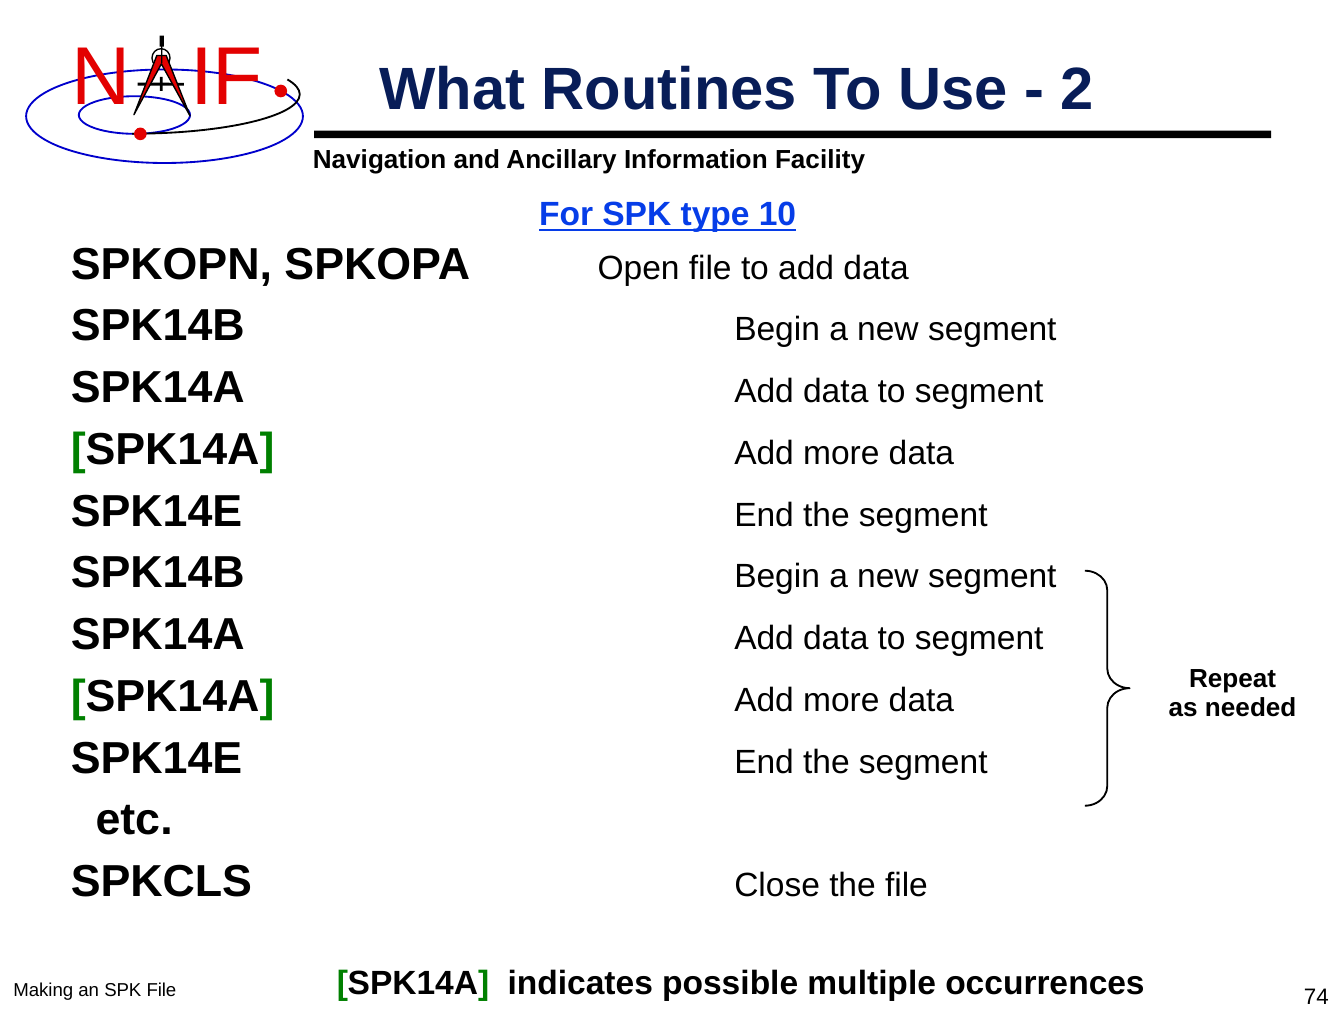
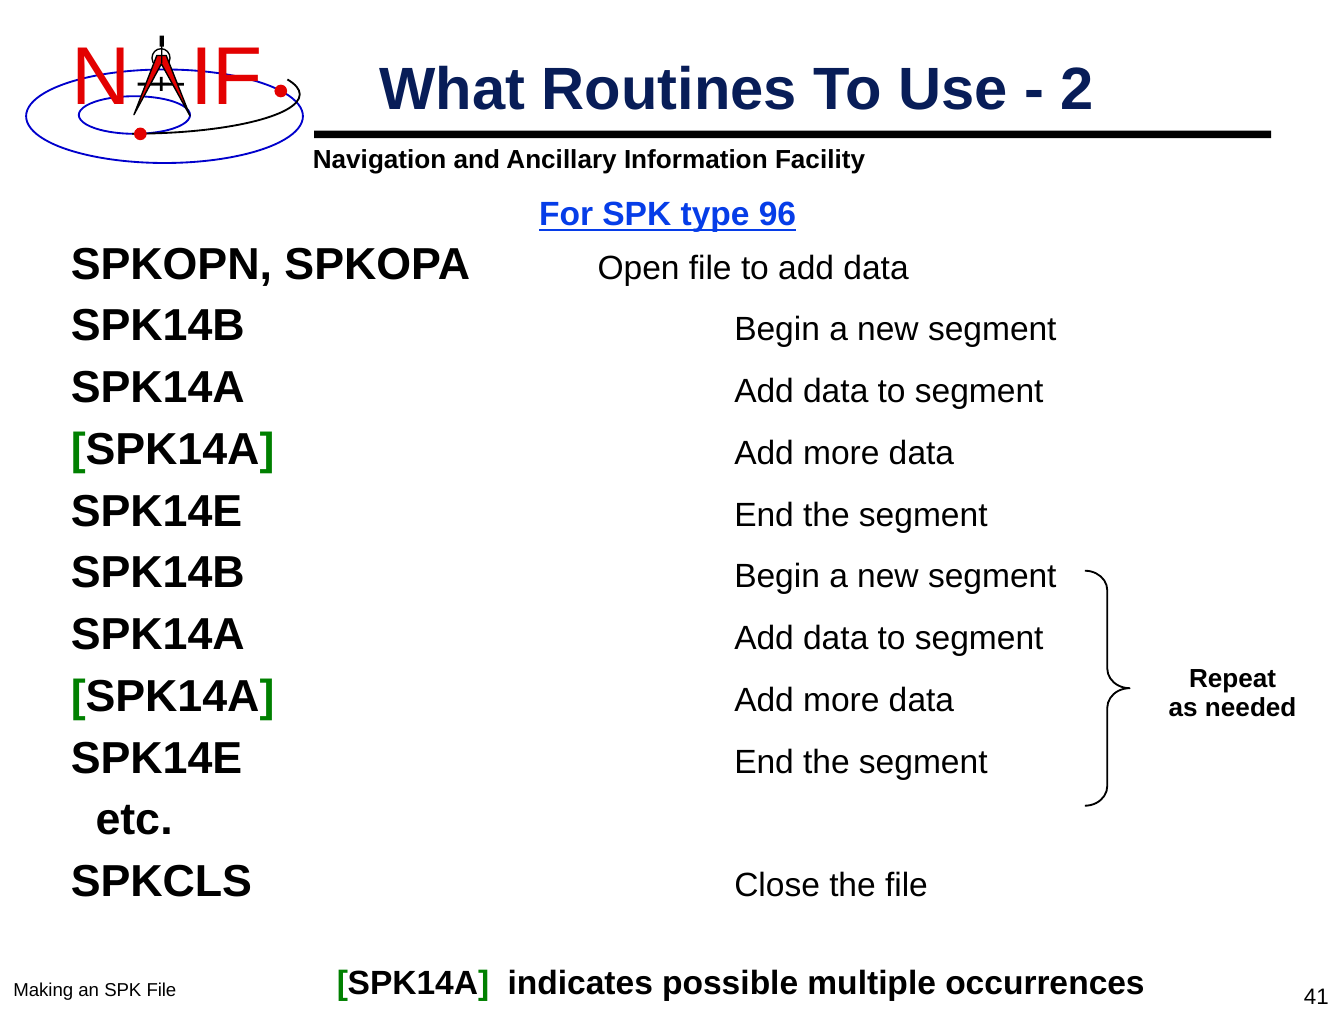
10: 10 -> 96 (777, 215)
74: 74 -> 41 (1316, 996)
